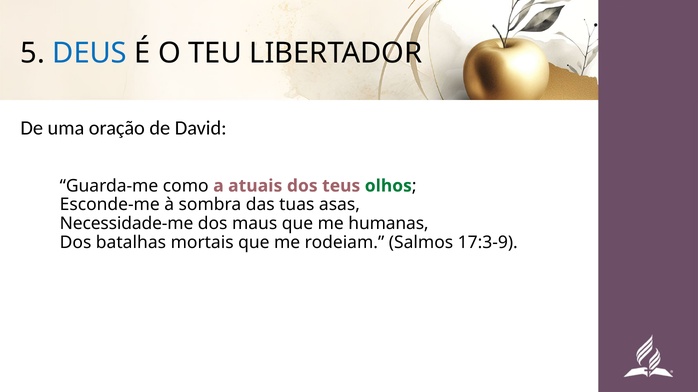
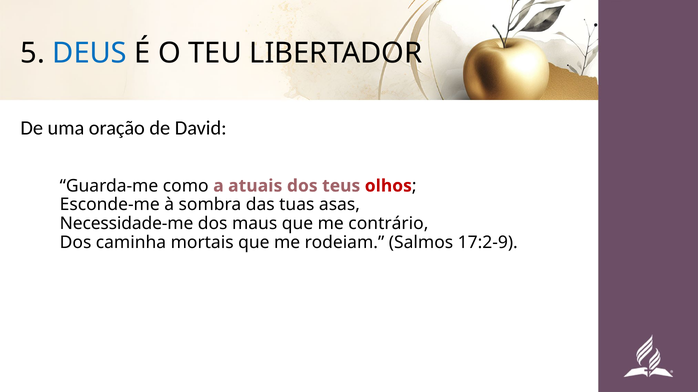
olhos colour: green -> red (388, 186)
humanas: humanas -> contrário (388, 224)
batalhas: batalhas -> caminha (131, 243)
17:3-9: 17:3-9 -> 17:2-9 (488, 243)
